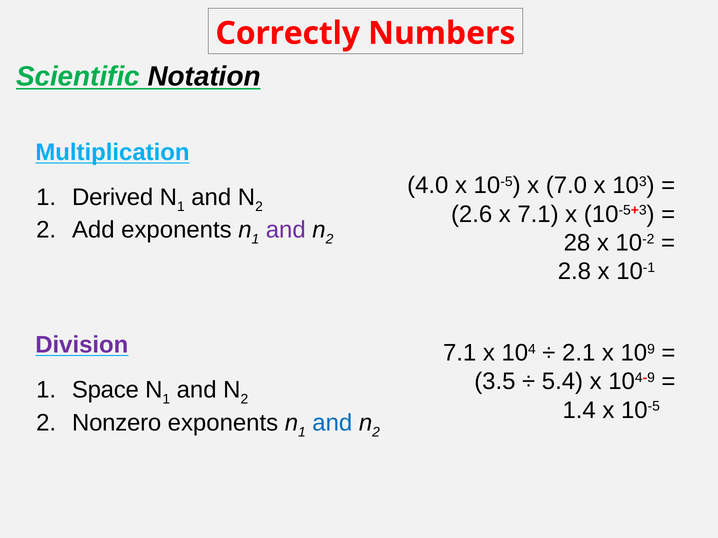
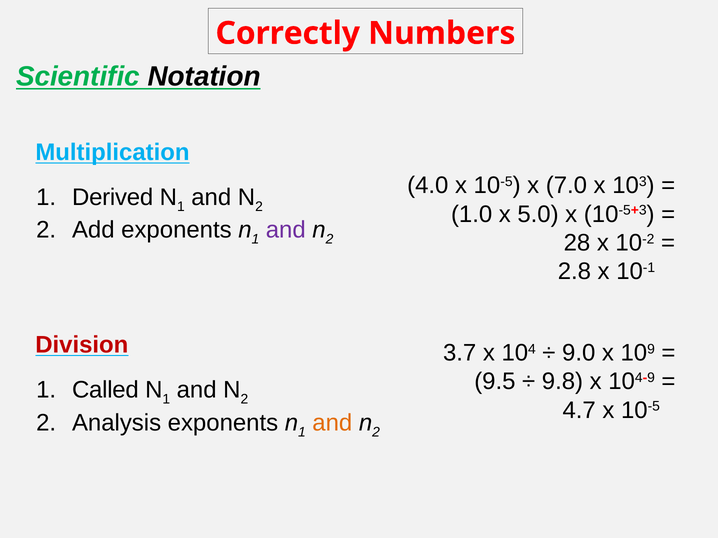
2.6: 2.6 -> 1.0 (472, 214)
x 7.1: 7.1 -> 5.0 (538, 214)
Division colour: purple -> red (82, 345)
7.1: 7.1 -> 3.7 (460, 353)
2.1: 2.1 -> 9.0 (579, 353)
3.5: 3.5 -> 9.5 (495, 382)
5.4: 5.4 -> 9.8 (562, 382)
Space: Space -> Called (105, 390)
1.4: 1.4 -> 4.7 (579, 411)
Nonzero: Nonzero -> Analysis (117, 423)
and colour: blue -> orange (332, 423)
